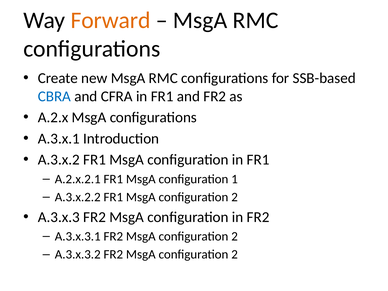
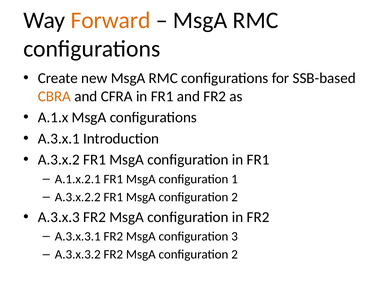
CBRA colour: blue -> orange (54, 96)
A.2.x: A.2.x -> A.1.x (53, 117)
A.2.x.2.1: A.2.x.2.1 -> A.1.x.2.1 (78, 179)
2: 2 -> 3 (235, 236)
